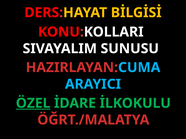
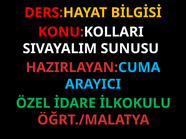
ÖZEL underline: present -> none (33, 104)
